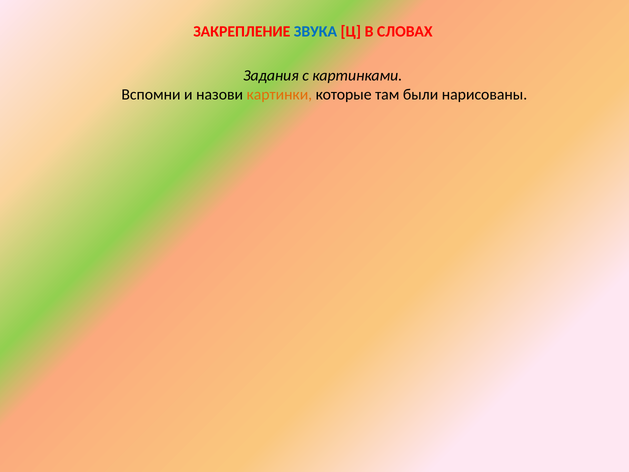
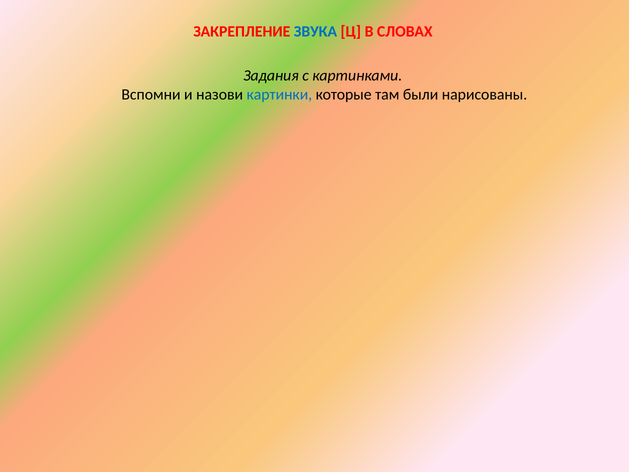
картинки colour: orange -> blue (279, 95)
